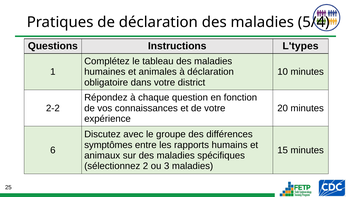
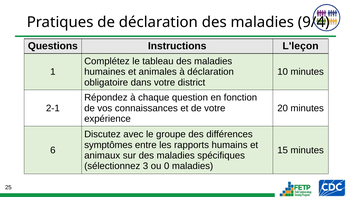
5/4: 5/4 -> 9/4 (314, 22)
L'types: L'types -> L'leçon (301, 46)
2-2: 2-2 -> 2-1 (53, 108)
2: 2 -> 3 (146, 166)
3: 3 -> 0 (167, 166)
